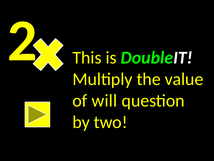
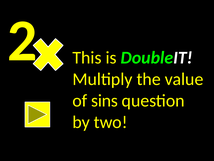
will: will -> sins (105, 100)
